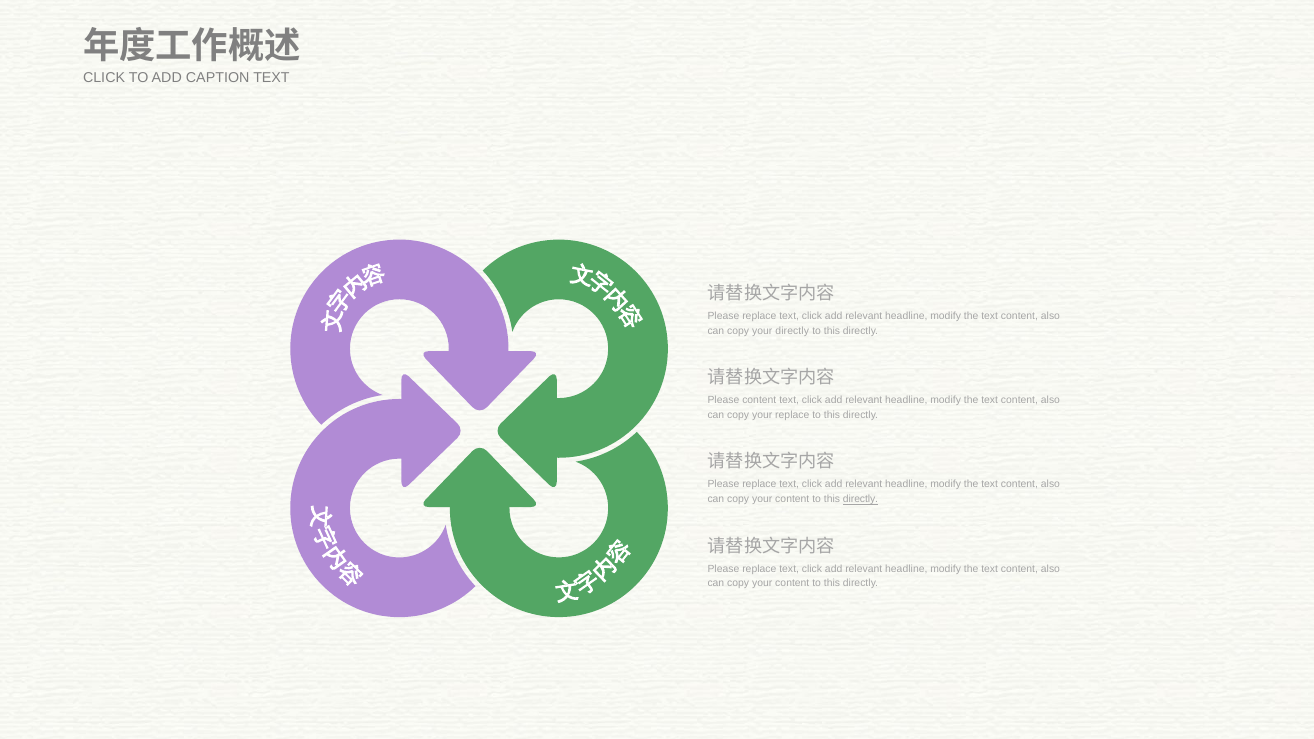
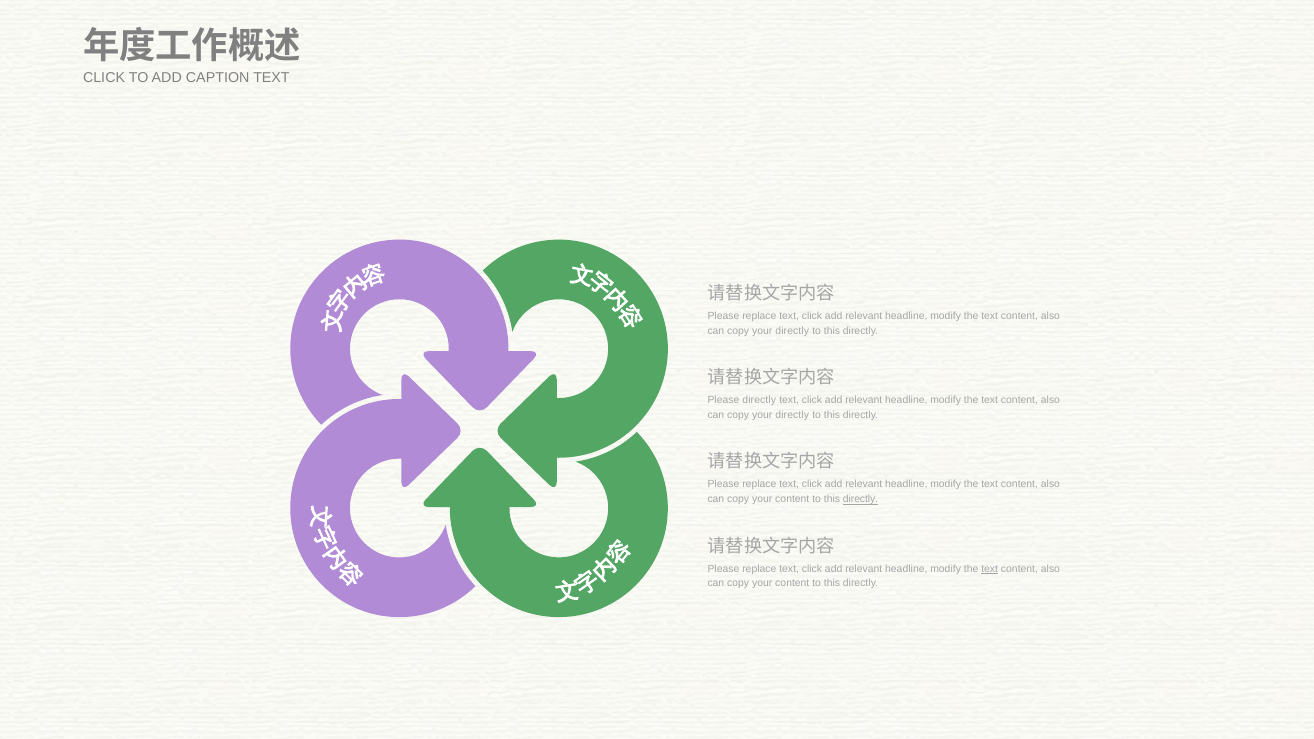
Please content: content -> directly (759, 400)
replace: replace -> directly (792, 415)
text underline: none -> present (990, 569)
